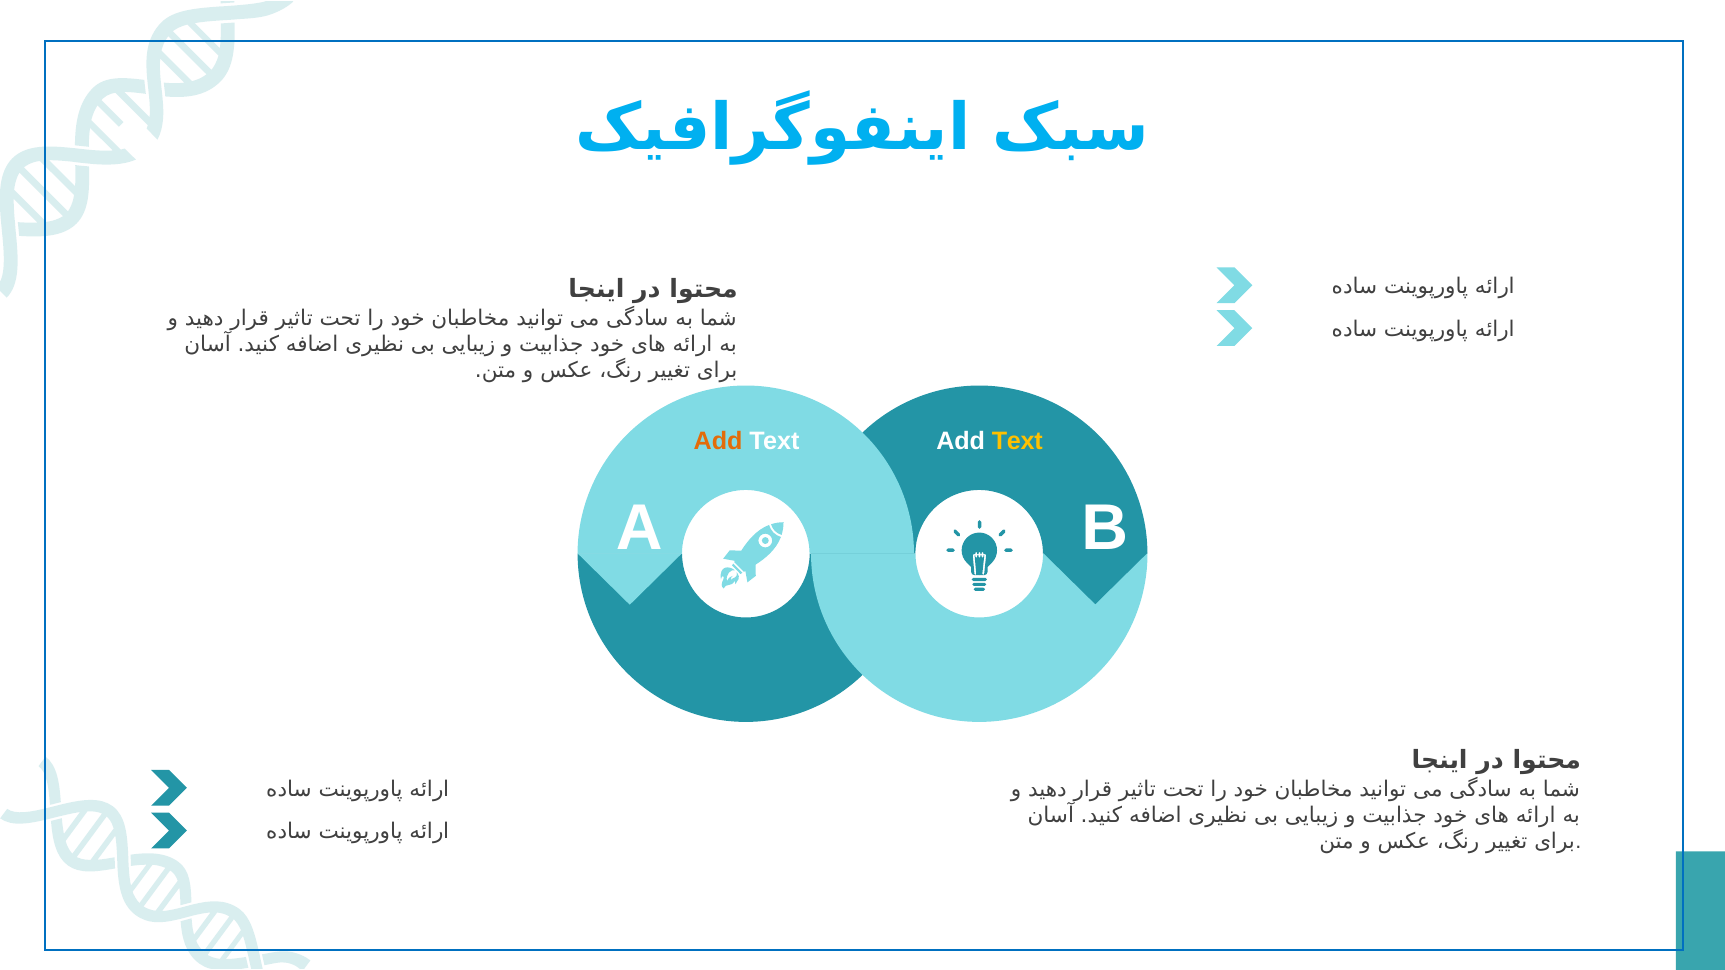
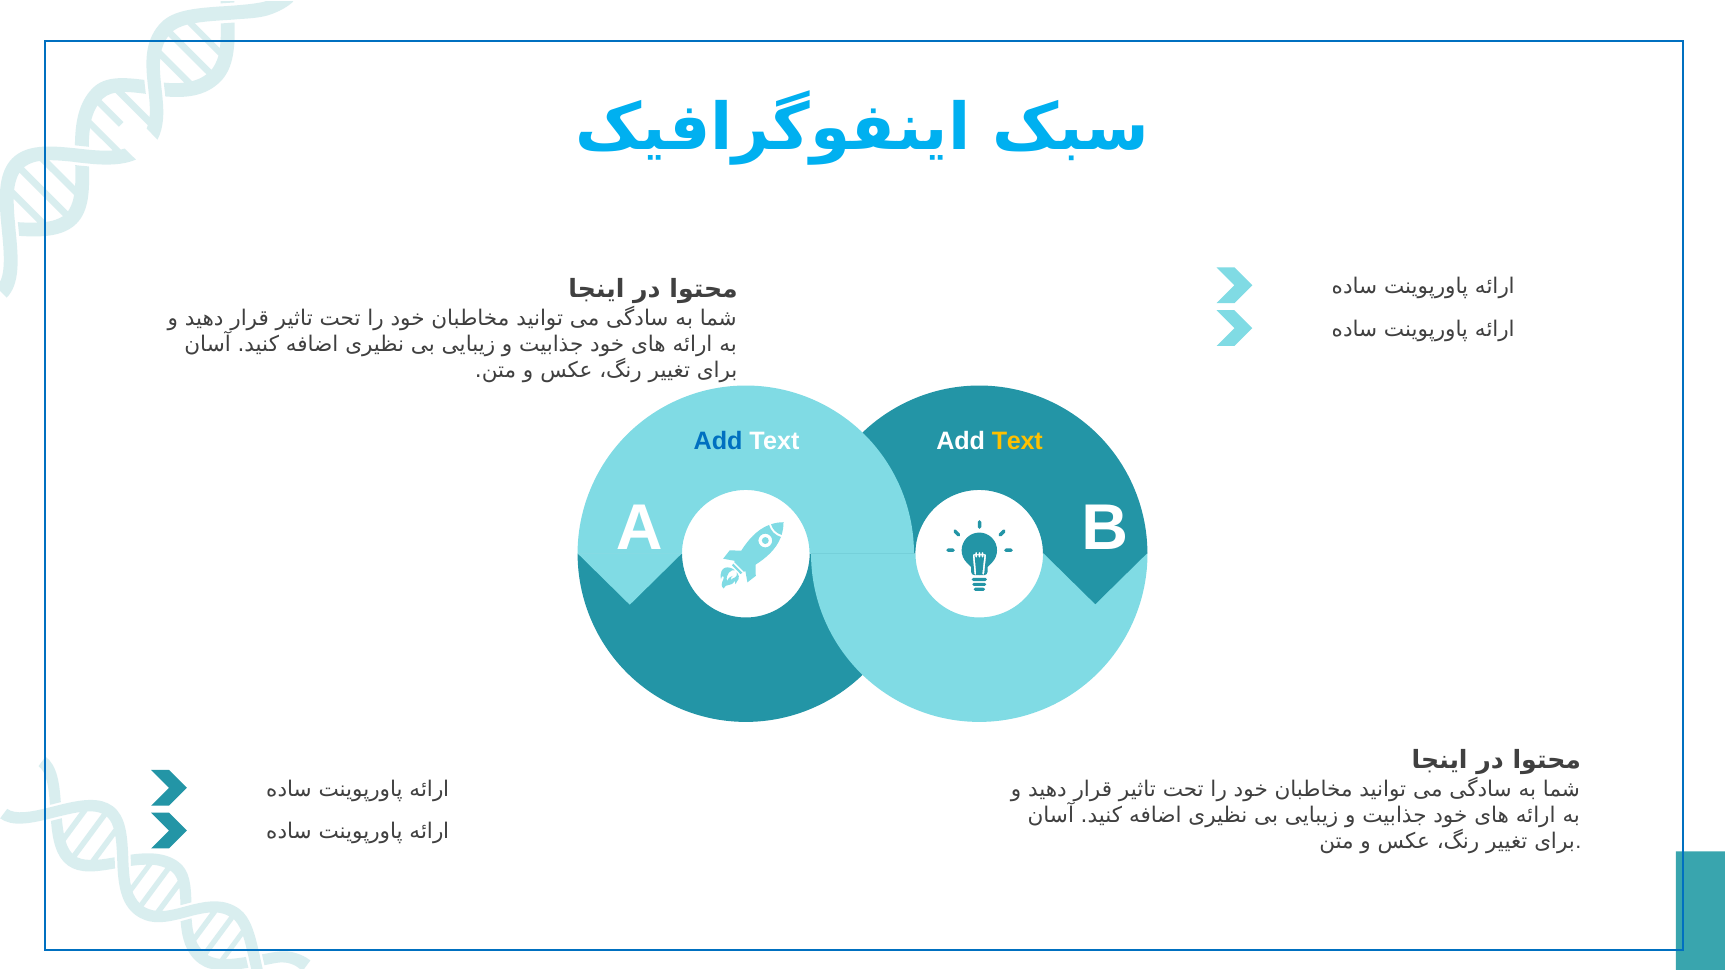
Add colour: orange -> blue (718, 441)
